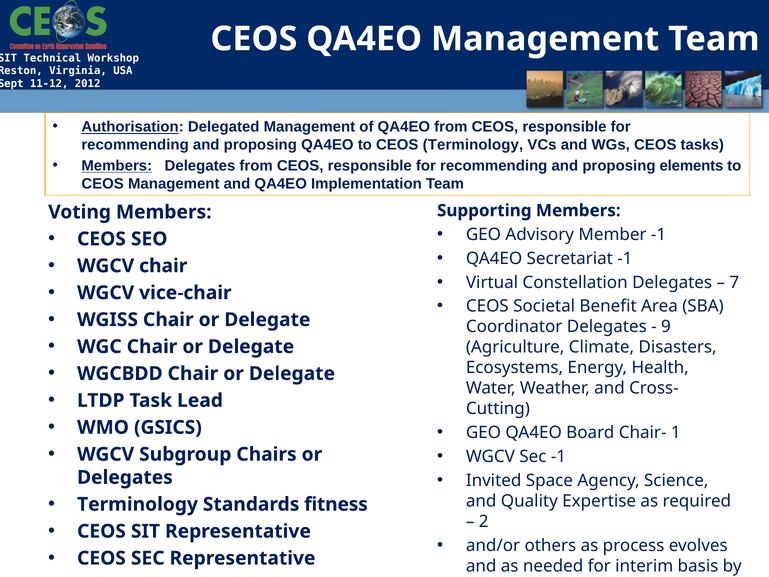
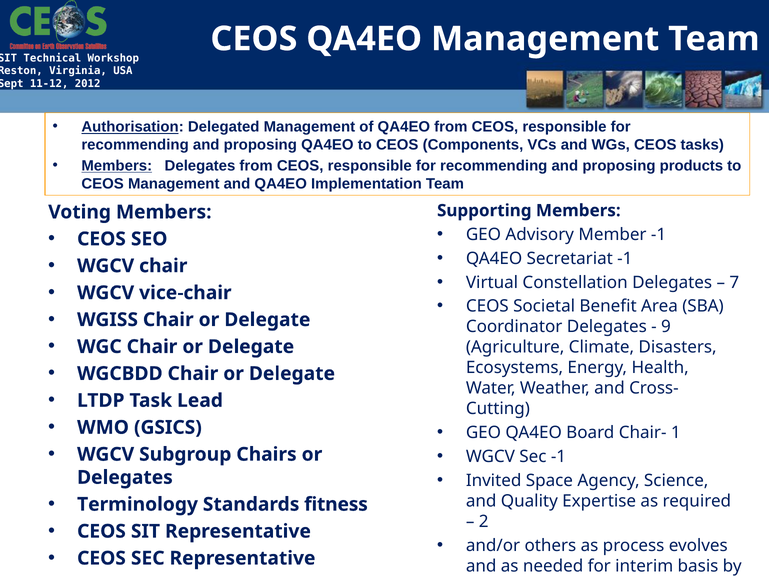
CEOS Terminology: Terminology -> Components (473, 145)
elements: elements -> products (691, 166)
